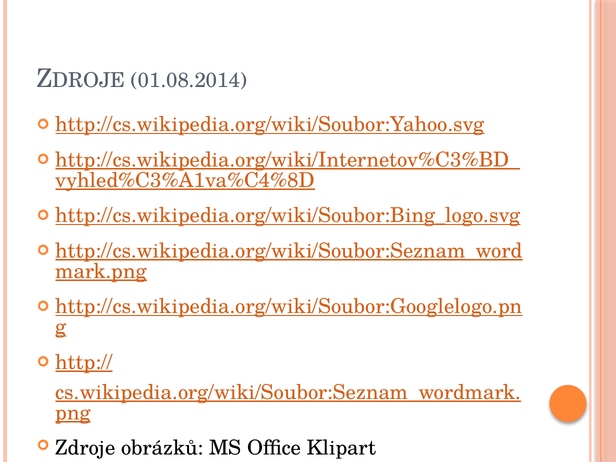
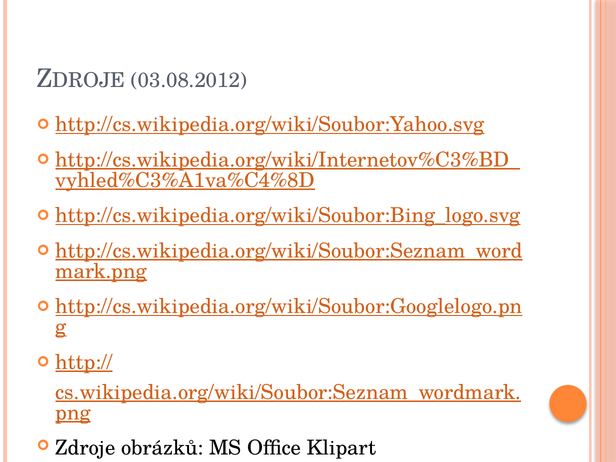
01.08.2014: 01.08.2014 -> 03.08.2012 (189, 81)
